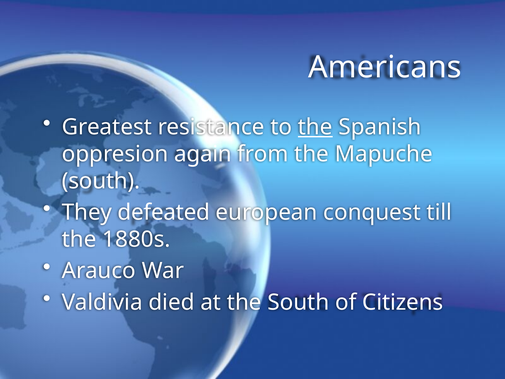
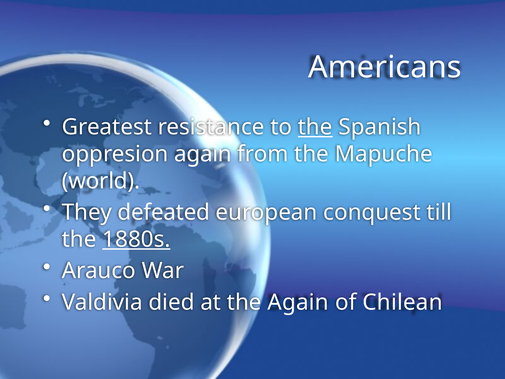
south: south -> world (101, 181)
1880s underline: none -> present (136, 239)
the South: South -> Again (298, 302)
Citizens: Citizens -> Chilean (403, 302)
